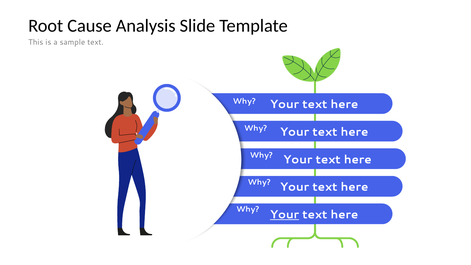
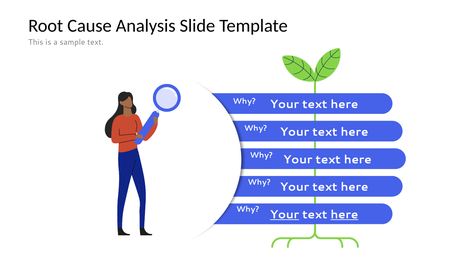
here underline: none -> present (344, 215)
